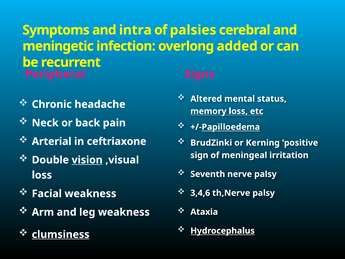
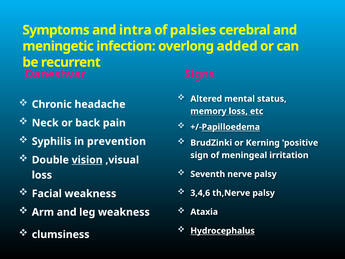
Peripheral: Peripheral -> Daneshvar (55, 74)
Arterial: Arterial -> Syphilis (52, 141)
ceftriaxone: ceftriaxone -> prevention (116, 141)
clumsiness underline: present -> none (61, 234)
